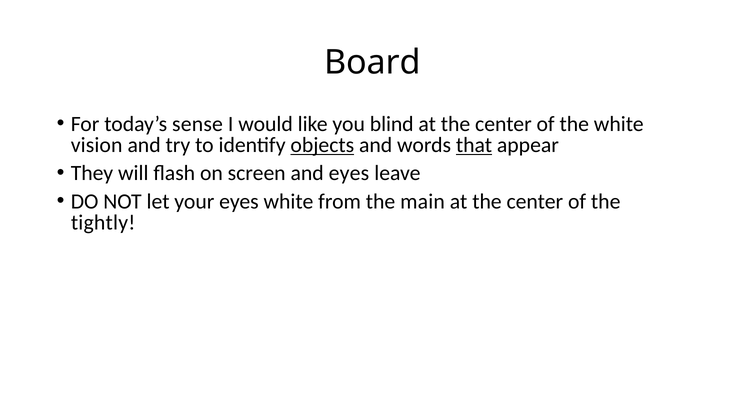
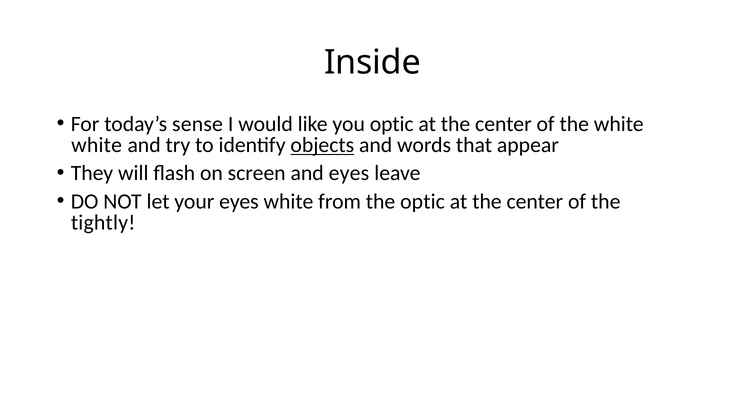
Board: Board -> Inside (373, 63)
you blind: blind -> optic (392, 124)
vision: vision -> white (97, 145)
that underline: present -> none (474, 145)
the main: main -> optic (423, 201)
